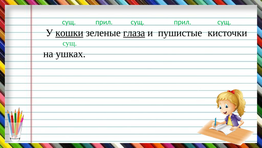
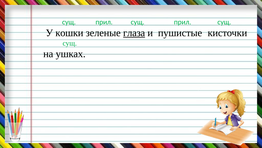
кошки underline: present -> none (69, 33)
